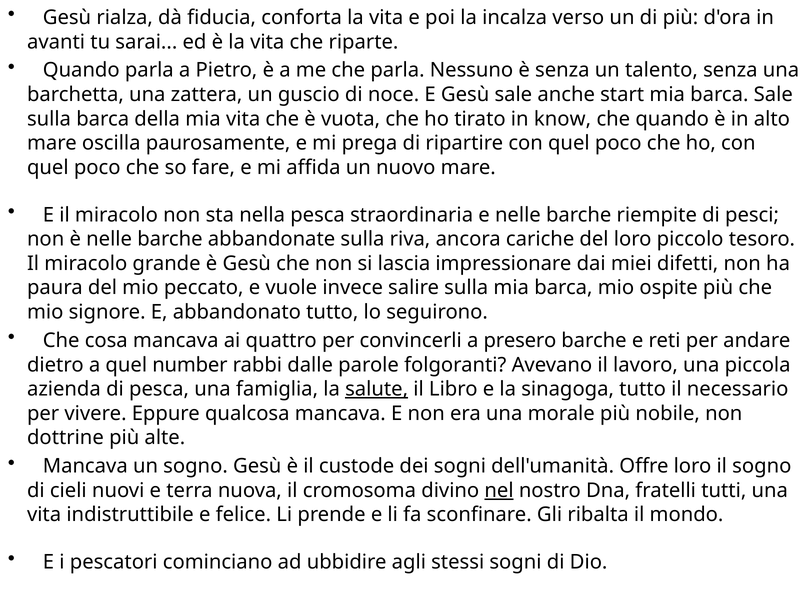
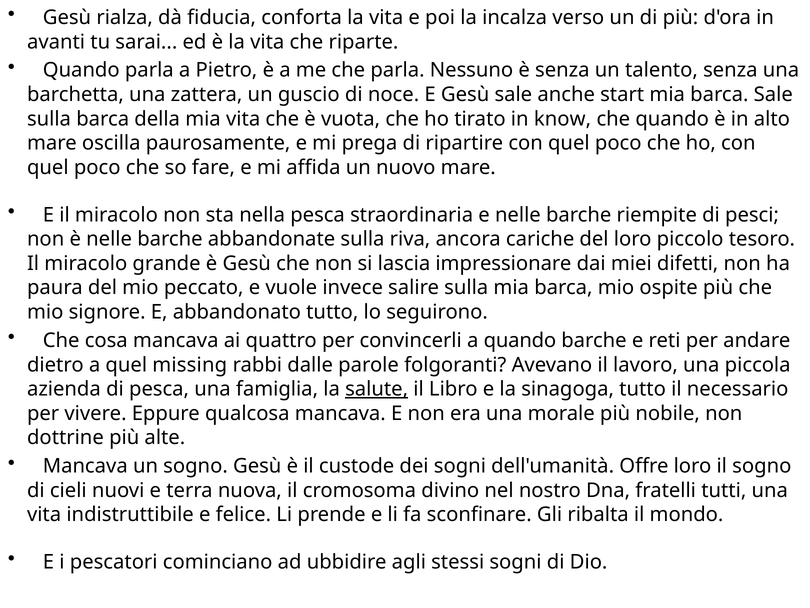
a presero: presero -> quando (520, 340)
number: number -> missing (190, 365)
nel underline: present -> none (499, 490)
